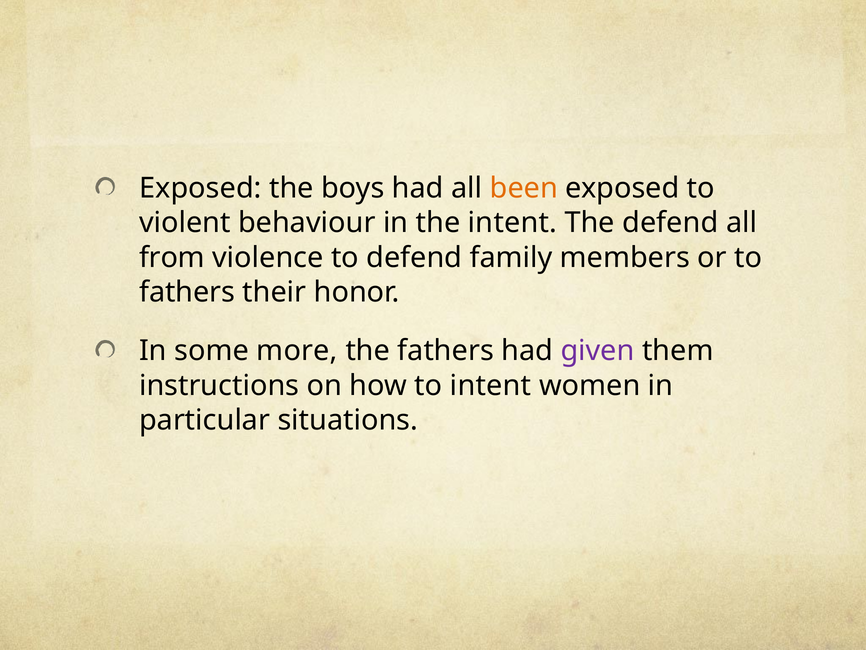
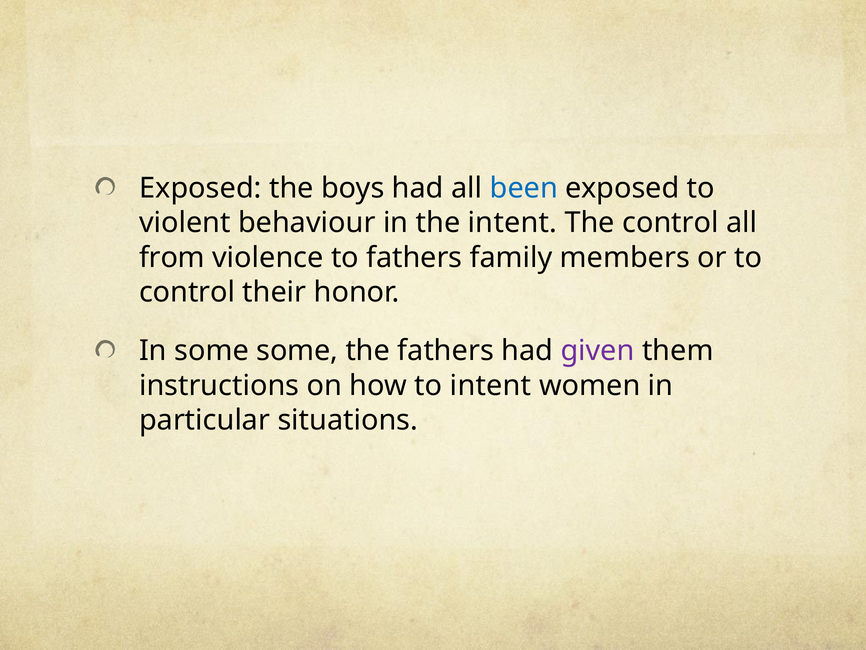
been colour: orange -> blue (524, 188)
The defend: defend -> control (670, 223)
to defend: defend -> fathers (414, 257)
fathers: fathers -> control (187, 292)
some more: more -> some (297, 351)
